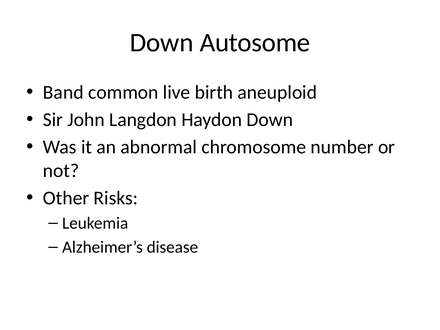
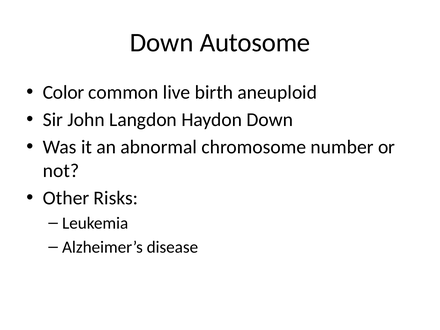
Band: Band -> Color (63, 92)
